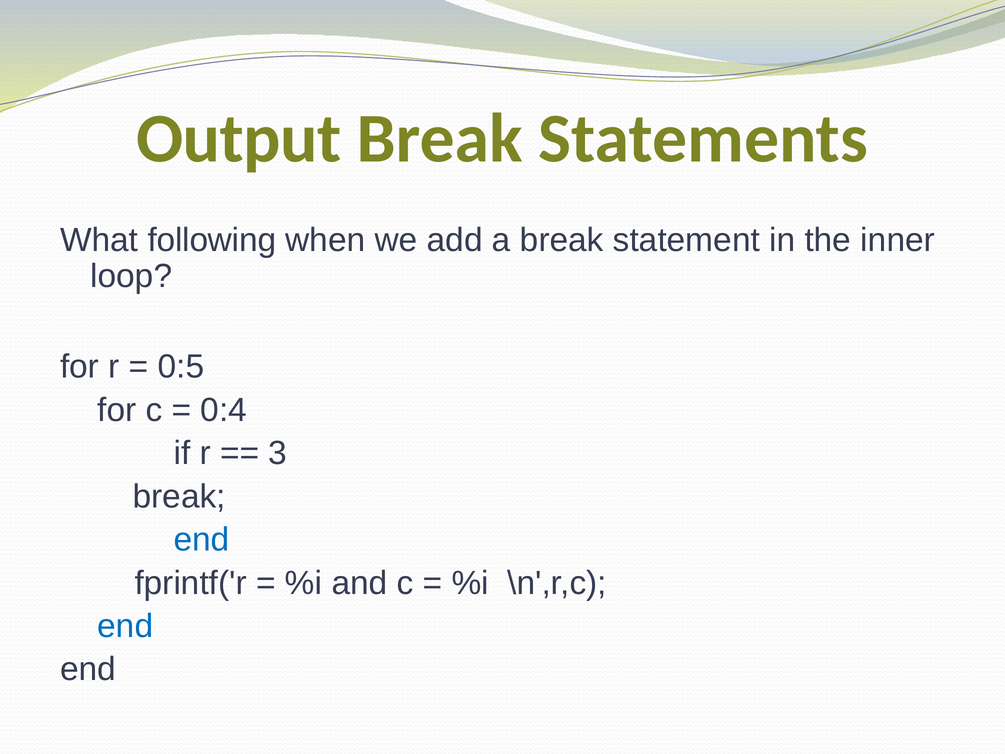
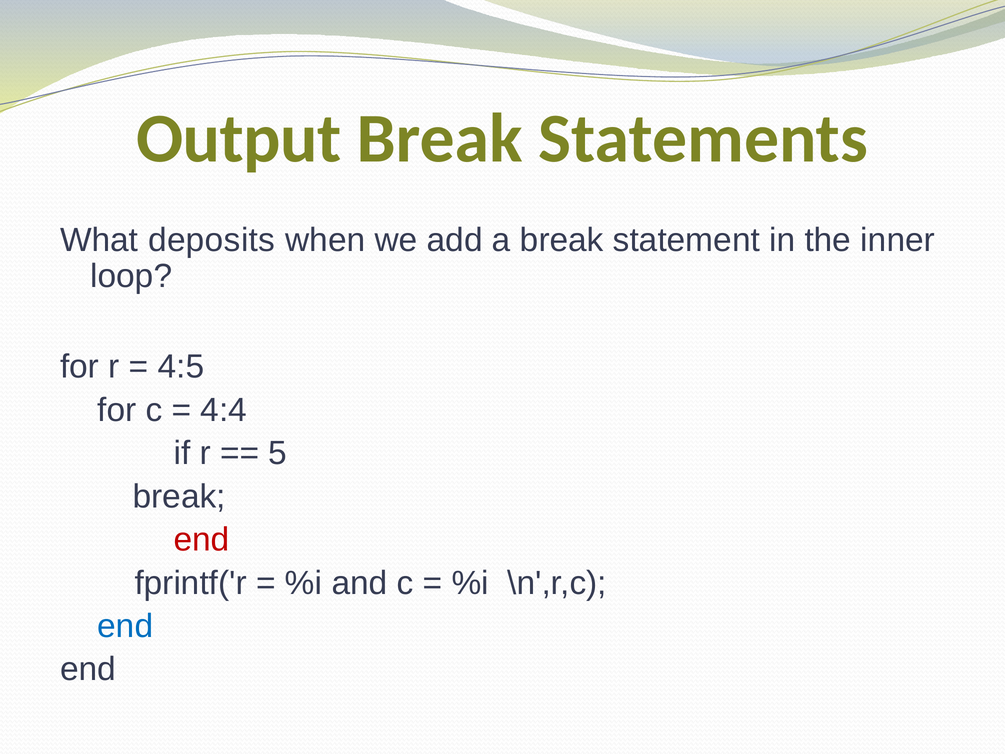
following: following -> deposits (212, 240)
0:5: 0:5 -> 4:5 (181, 367)
0:4: 0:4 -> 4:4 (224, 410)
3: 3 -> 5 (278, 453)
end colour: blue -> red (202, 540)
